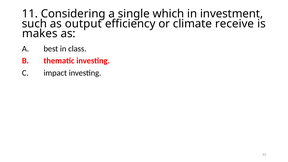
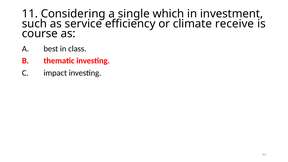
output: output -> service (83, 24)
makes: makes -> course (40, 34)
